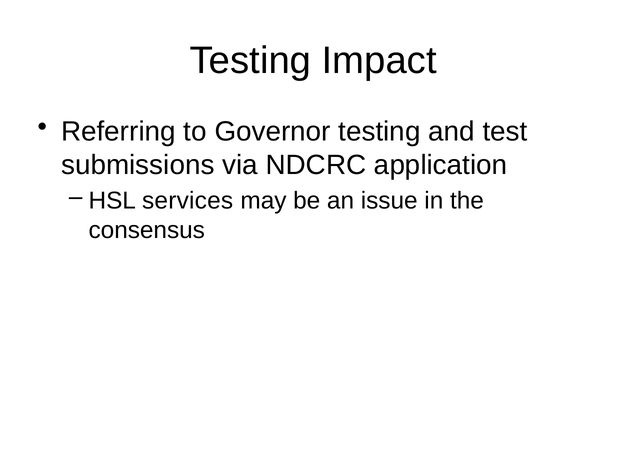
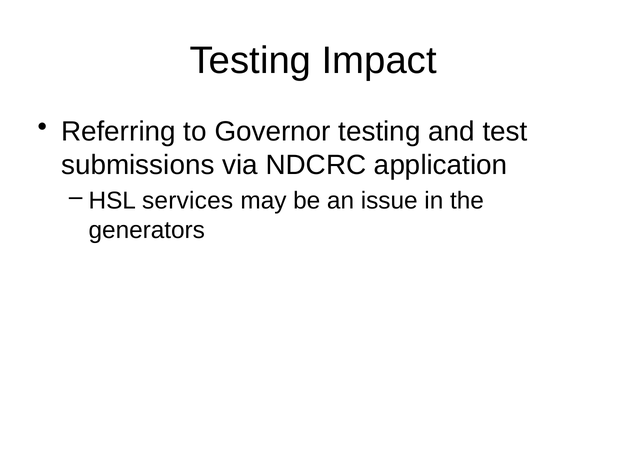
consensus: consensus -> generators (147, 230)
